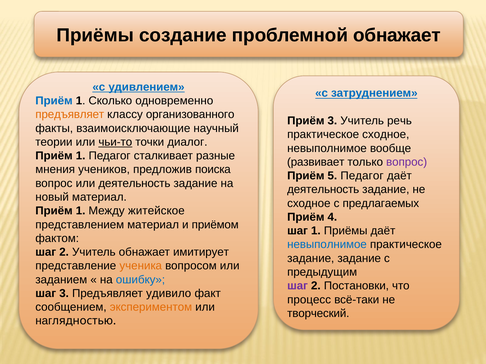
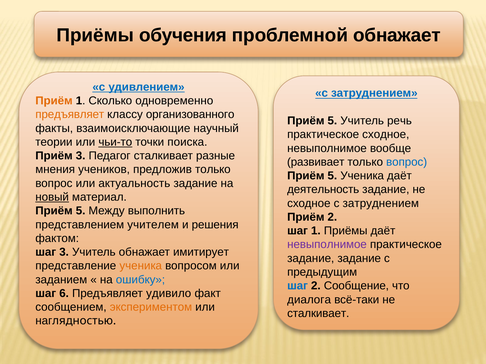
создание: создание -> обучения (183, 35)
Приём colour: blue -> orange (54, 101)
3: 3 -> 5 (332, 121)
диалог: диалог -> поиска (187, 142)
1: 1 -> 3 (81, 156)
вопрос colour: purple -> blue (407, 162)
предложив поиска: поиска -> только (213, 170)
5 Педагог: Педагог -> Ученика (362, 176)
или деятельность: деятельность -> актуальность (134, 184)
новый underline: none -> present (52, 197)
сходное с предлагаемых: предлагаемых -> затруднением (381, 204)
1: 1 -> 5 (81, 211)
житейское: житейское -> выполнить (156, 211)
Приём 4: 4 -> 2 (332, 217)
представлением материал: материал -> учителем (153, 225)
приёмом: приёмом -> решения (215, 225)
невыполнимое colour: blue -> purple (327, 245)
2: 2 -> 3 (64, 252)
шаг colour: purple -> blue (298, 286)
Постановки: Постановки -> Сообщение (356, 286)
шаг 3: 3 -> 6 (64, 294)
процесс: процесс -> диалога (309, 300)
творческий: творческий -> сталкивает (318, 314)
